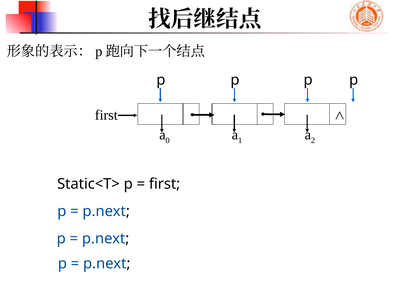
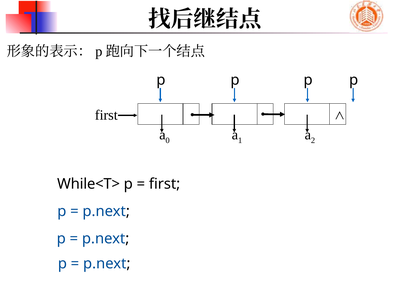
Static<T>: Static<T> -> While<T> (89, 184)
